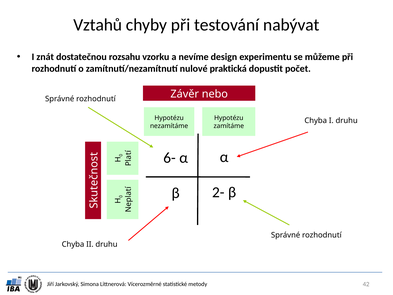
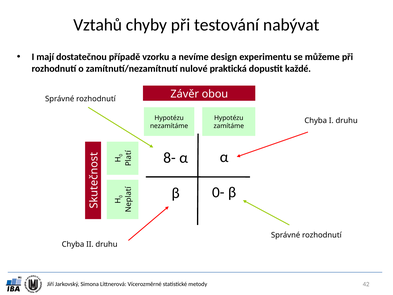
znát: znát -> mají (45, 57)
rozsahu: rozsahu -> případě (125, 57)
počet: počet -> každé (298, 69)
nebo: nebo -> obou (215, 94)
6-: 6- -> 8- (170, 158)
2-: 2- -> 0- (218, 192)
